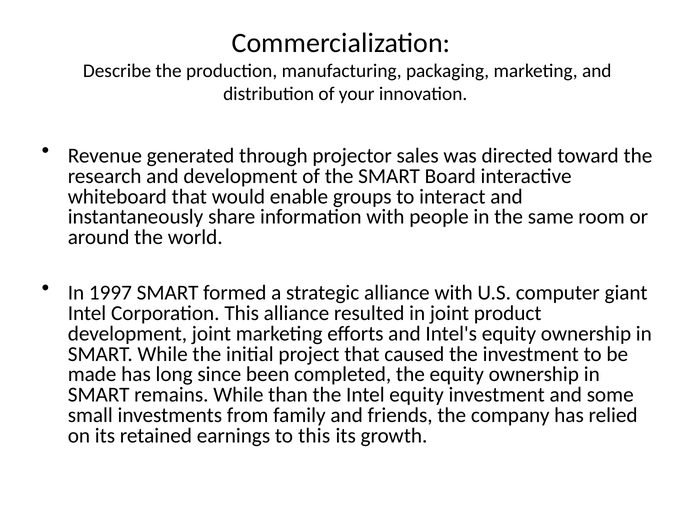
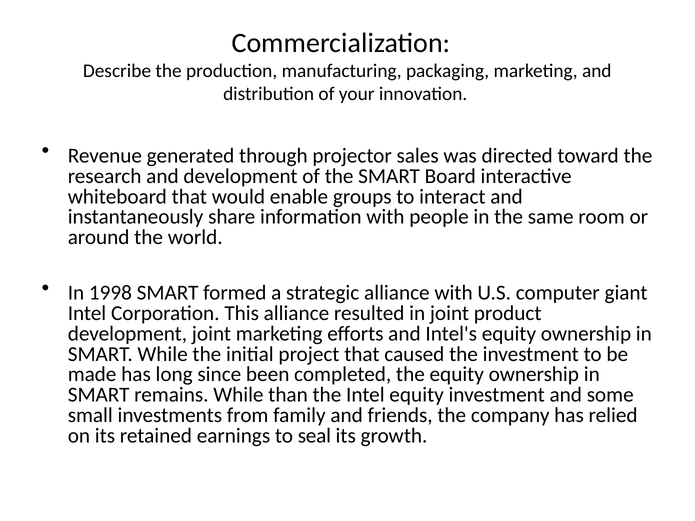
1997: 1997 -> 1998 (110, 293)
to this: this -> seal (314, 436)
